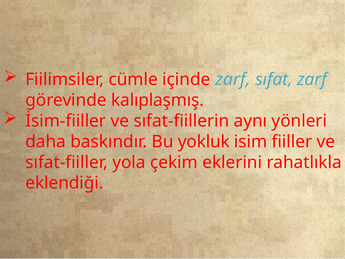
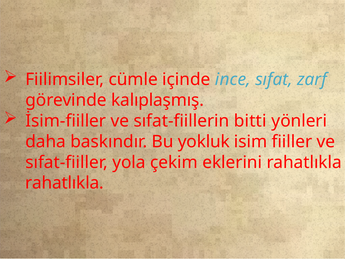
içinde zarf: zarf -> ince (233, 79)
aynı: aynı -> bitti (250, 121)
eklendiği: eklendiği -> rahatlıkla (64, 183)
